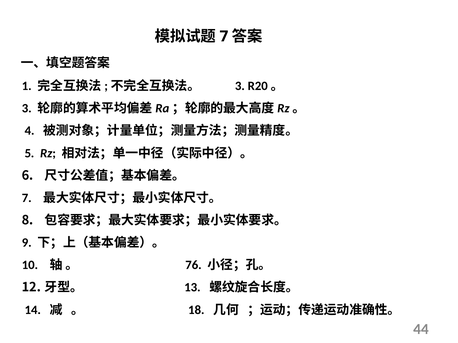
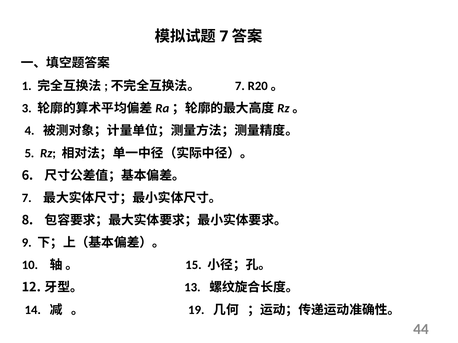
3: 3 -> 7 (240, 86)
76: 76 -> 15 (193, 265)
18: 18 -> 19 (196, 310)
